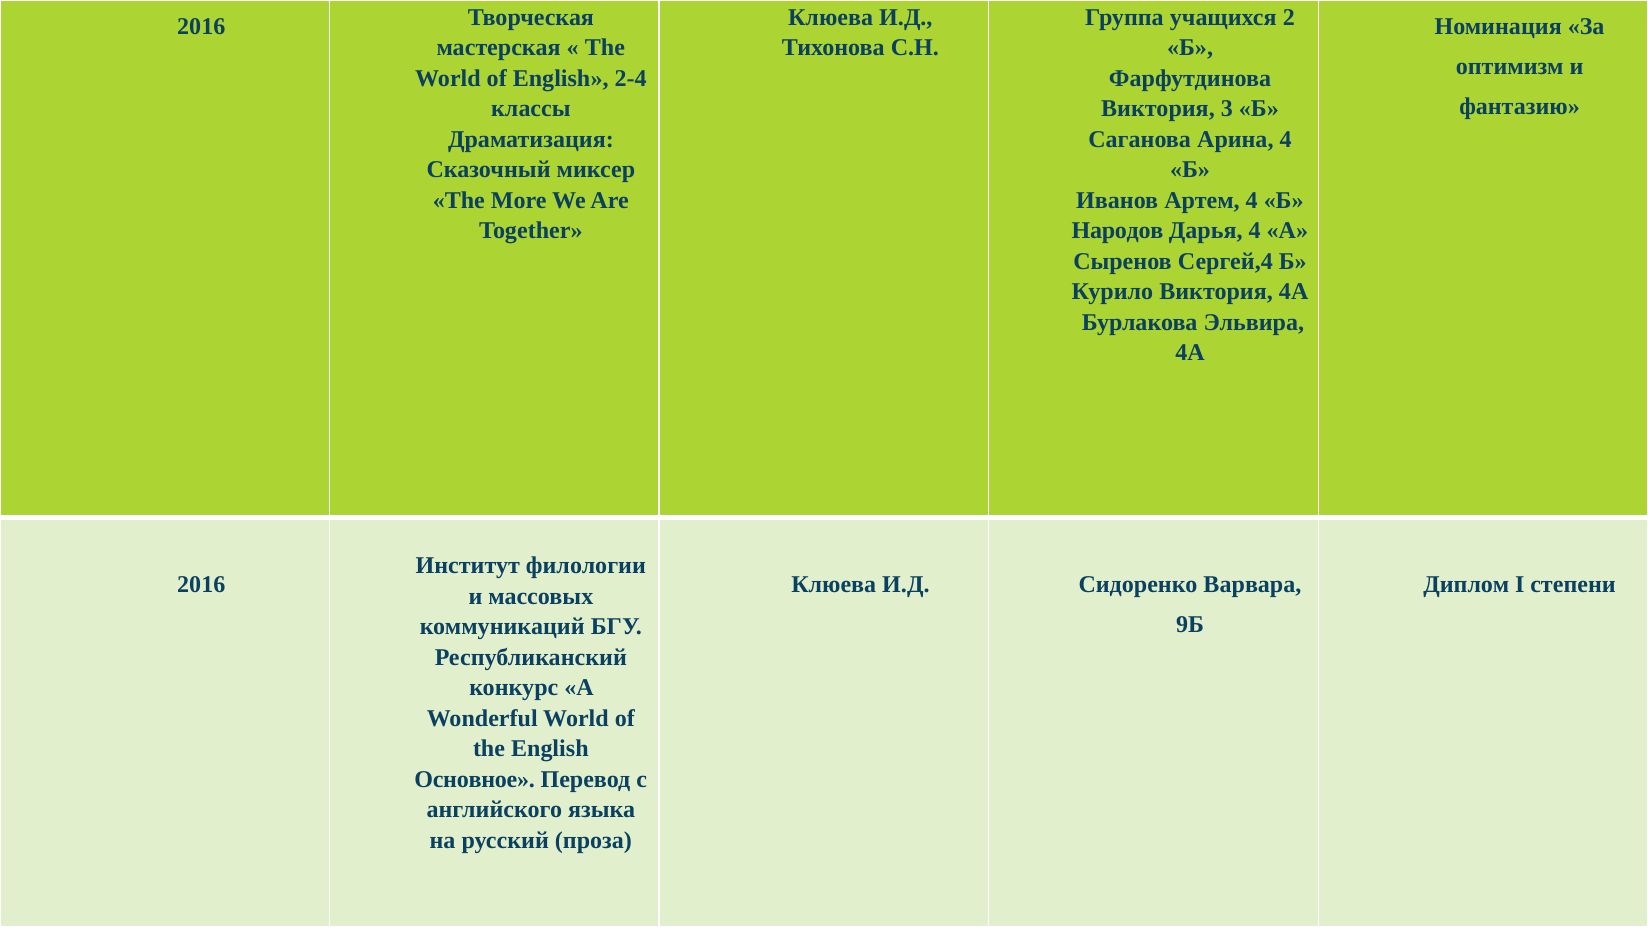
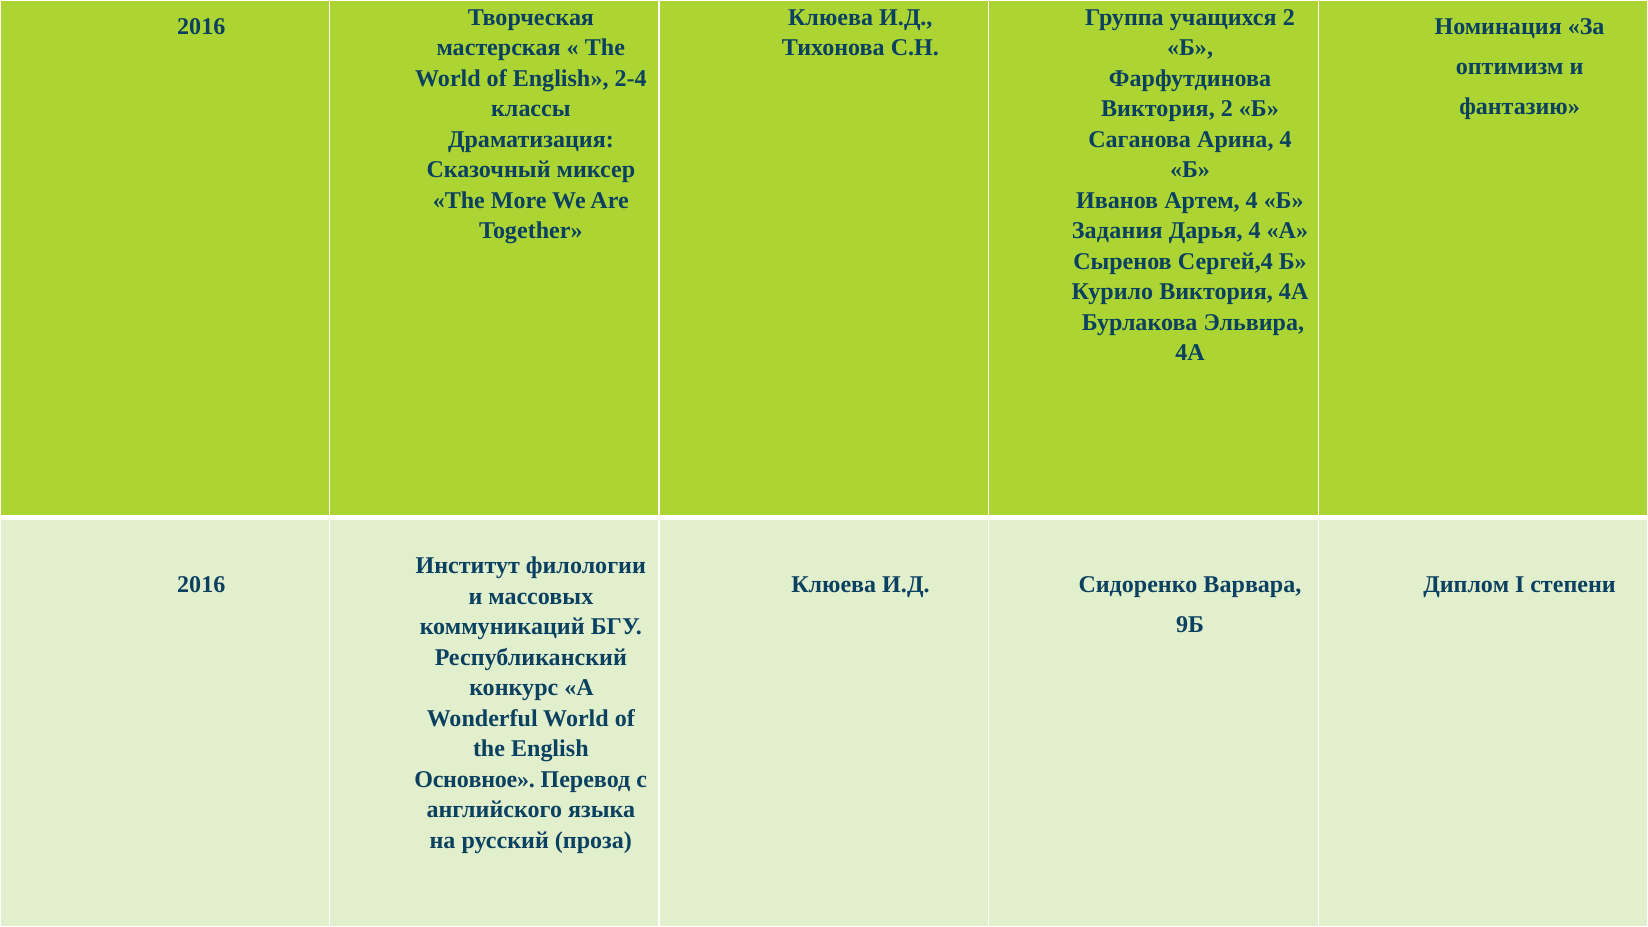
Виктория 3: 3 -> 2 (1227, 109)
Народов: Народов -> Задания (1117, 231)
